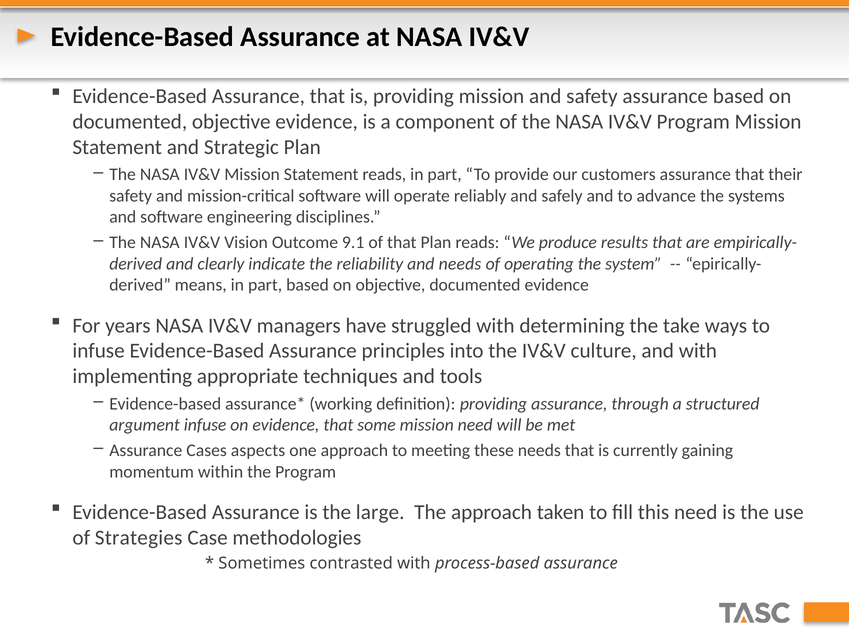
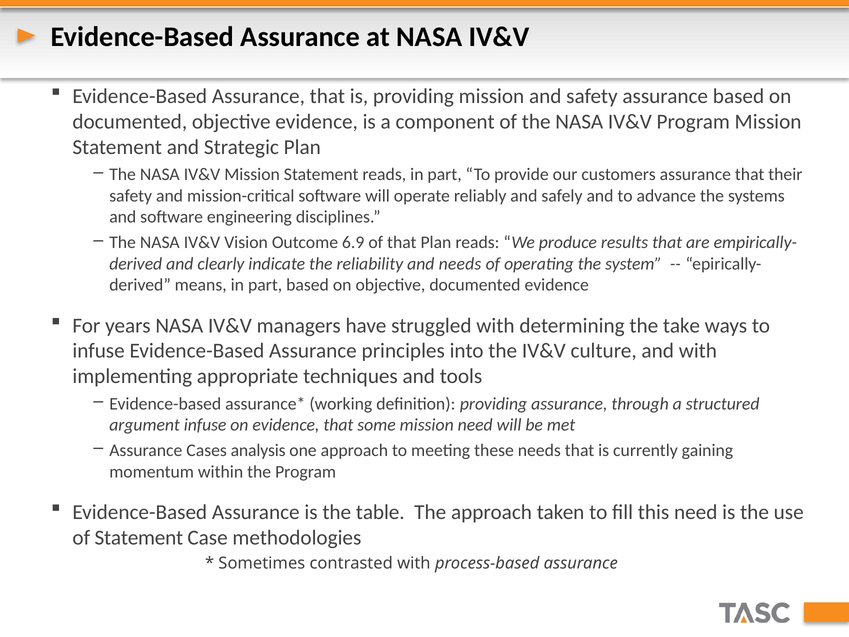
9.1: 9.1 -> 6.9 (353, 242)
aspects: aspects -> analysis (258, 450)
large: large -> table (380, 512)
of Strategies: Strategies -> Statement (139, 537)
